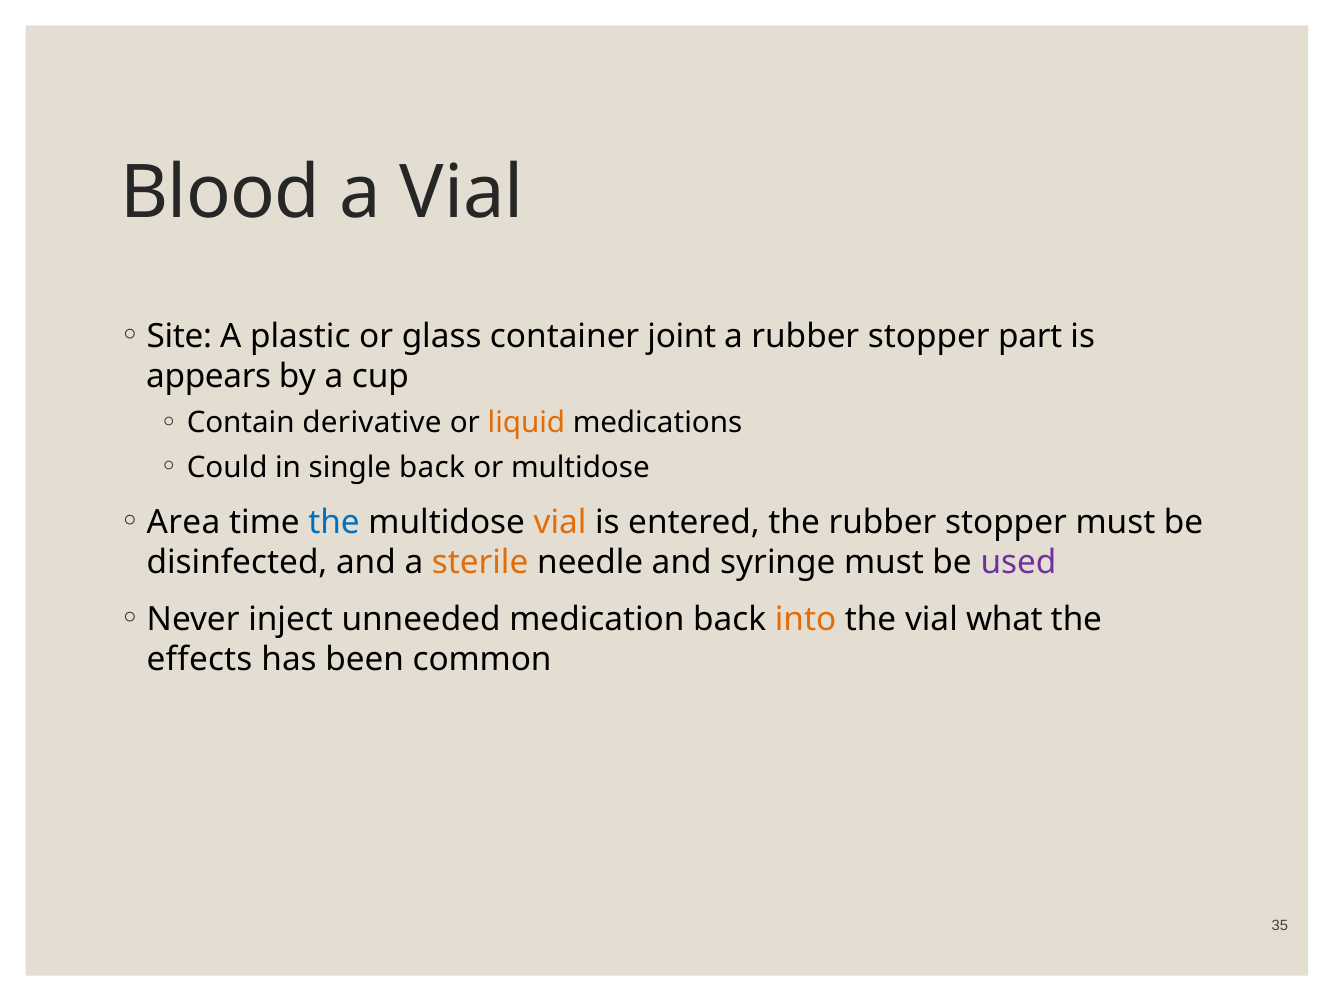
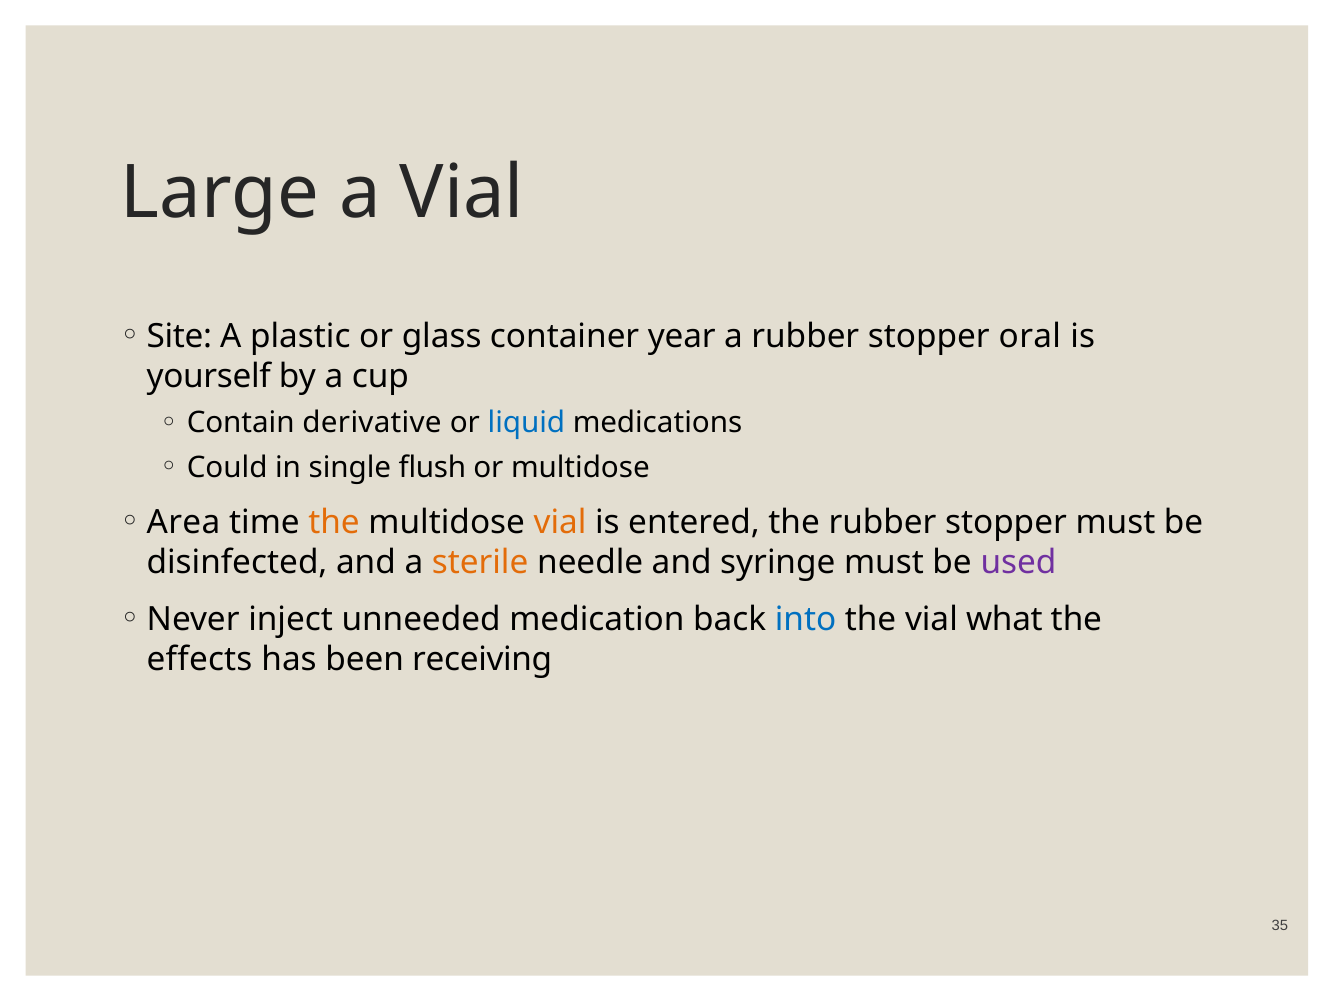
Blood: Blood -> Large (220, 193)
joint: joint -> year (682, 336)
part: part -> oral (1030, 336)
appears: appears -> yourself (209, 376)
liquid colour: orange -> blue (526, 423)
single back: back -> flush (432, 467)
the colour: blue -> orange (334, 522)
into colour: orange -> blue (806, 619)
common: common -> receiving (482, 659)
